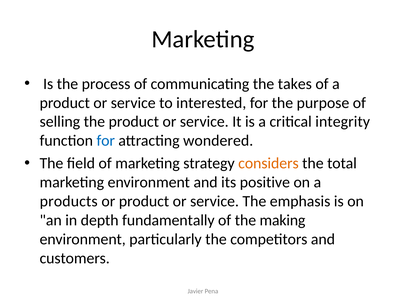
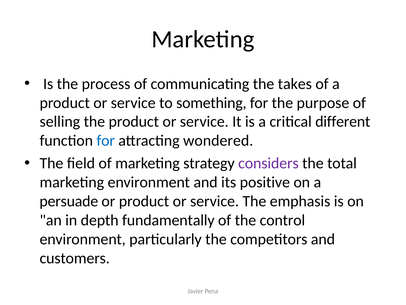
interested: interested -> something (211, 103)
integrity: integrity -> different (343, 122)
considers colour: orange -> purple (268, 163)
products: products -> persuade (69, 201)
making: making -> control (282, 220)
